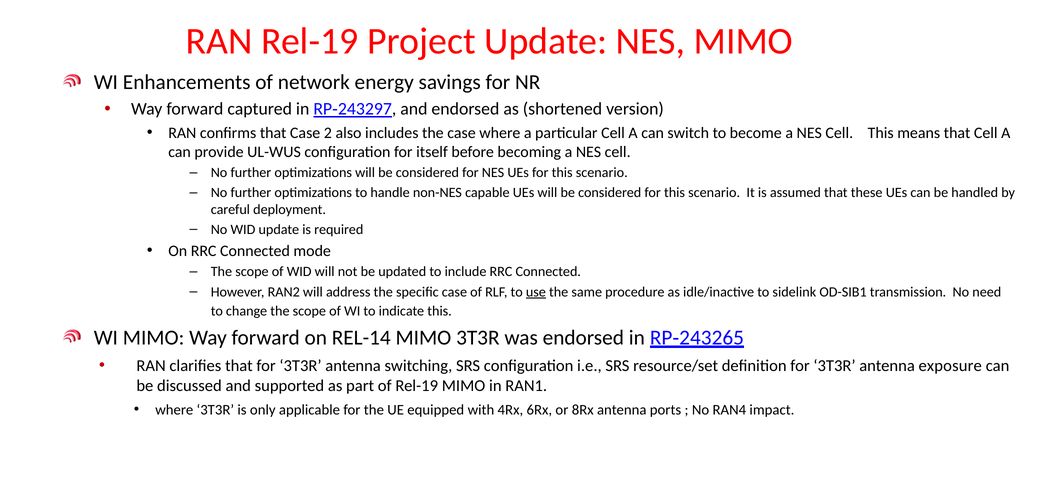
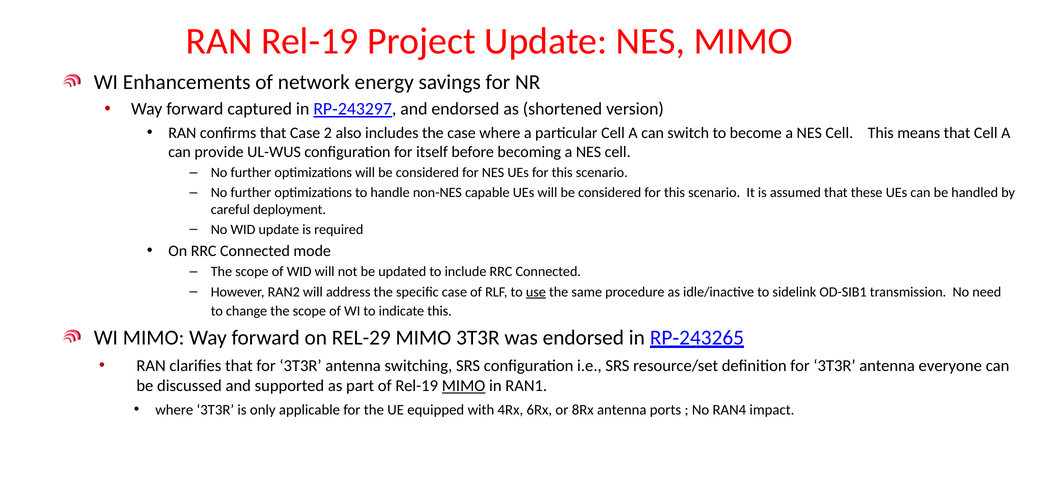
REL-14: REL-14 -> REL-29 (361, 337)
exposure: exposure -> everyone (950, 366)
MIMO underline: none -> present (464, 386)
